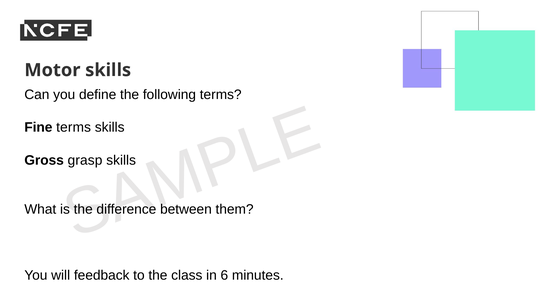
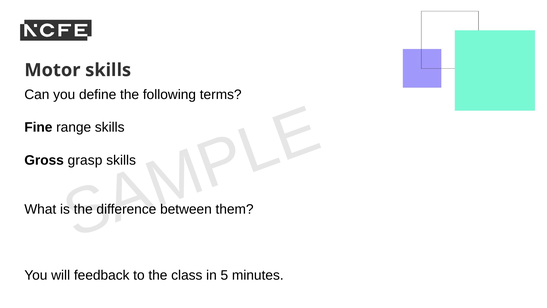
Fine terms: terms -> range (74, 127)
6: 6 -> 5 (224, 275)
